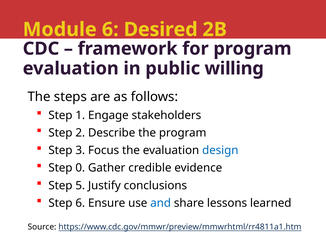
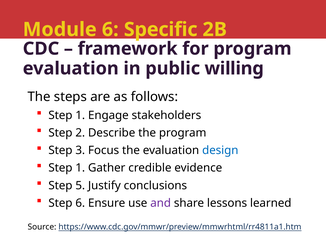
Desired: Desired -> Specific (161, 30)
0: 0 -> 1 (80, 168)
and colour: blue -> purple (161, 203)
